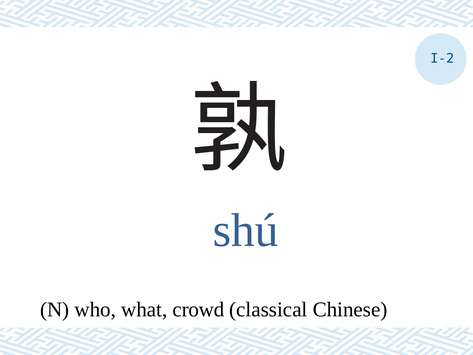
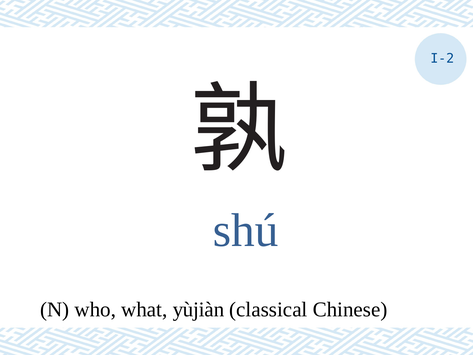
crowd: crowd -> yùjiàn (198, 309)
